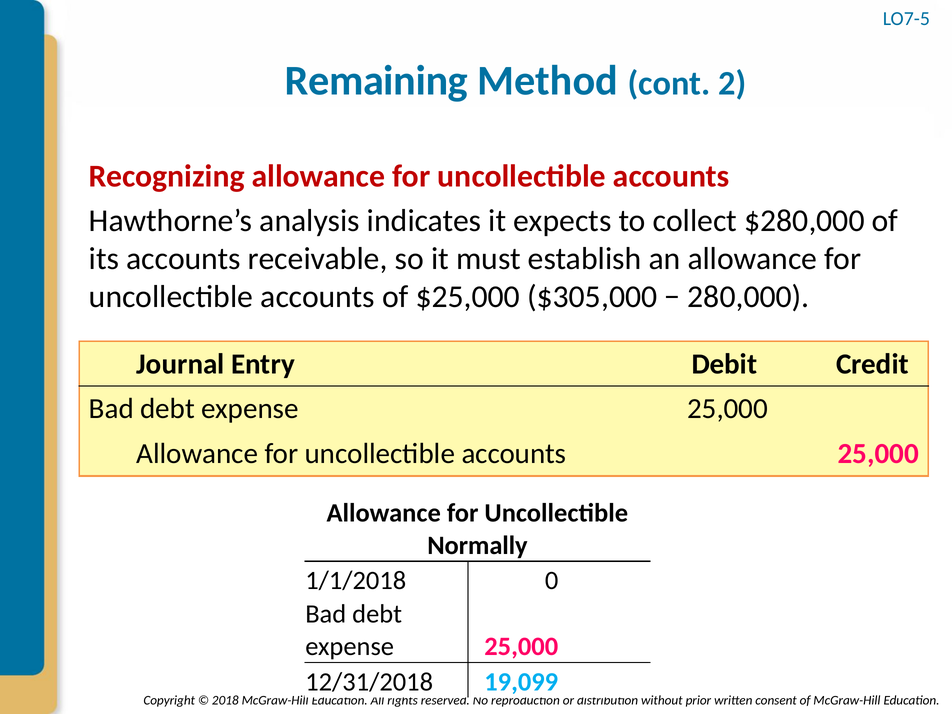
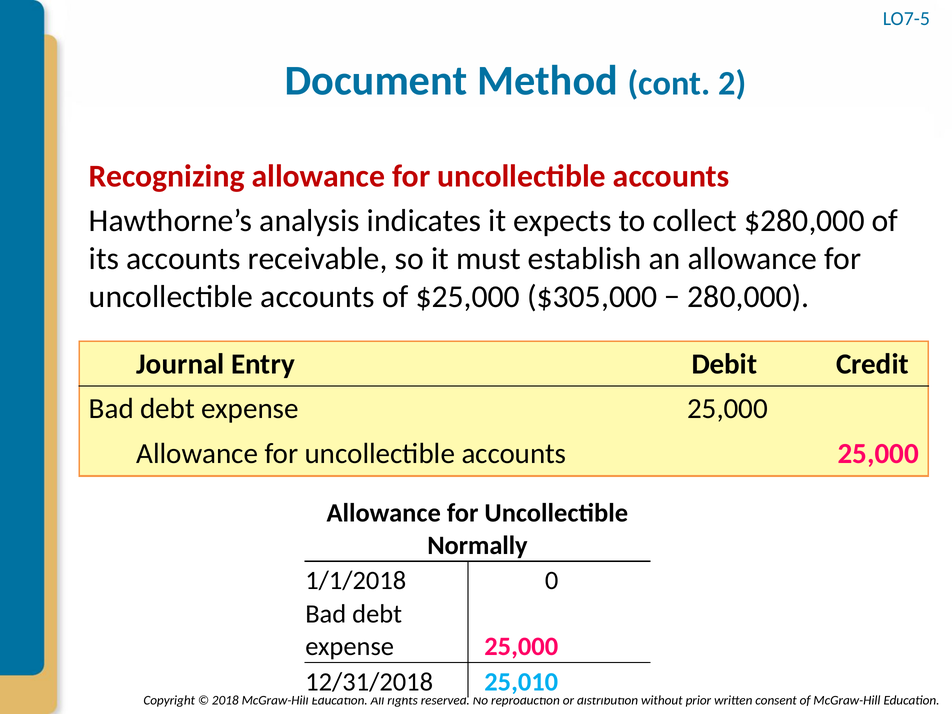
Remaining: Remaining -> Document (376, 81)
19,099: 19,099 -> 25,010 (521, 682)
